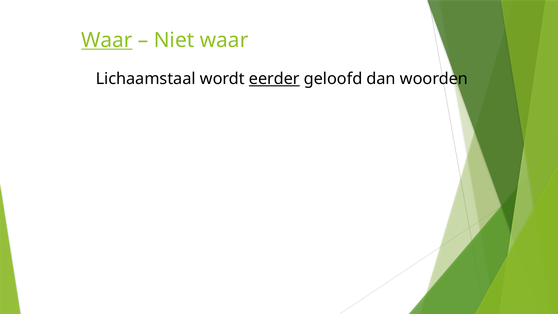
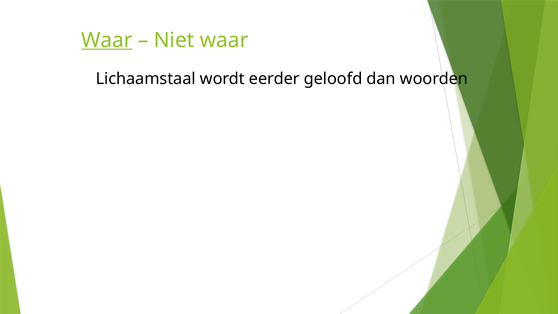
eerder underline: present -> none (274, 79)
